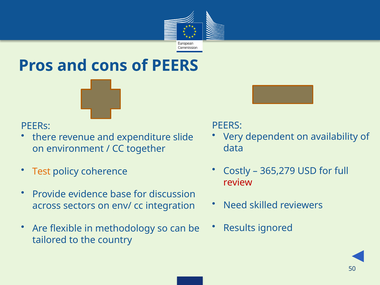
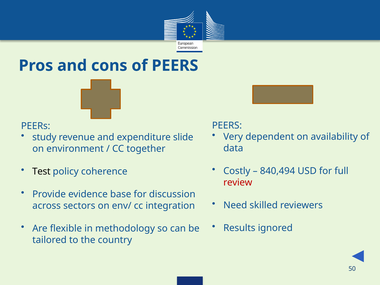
there: there -> study (44, 137)
365,279: 365,279 -> 840,494 (278, 171)
Test colour: orange -> black (41, 172)
